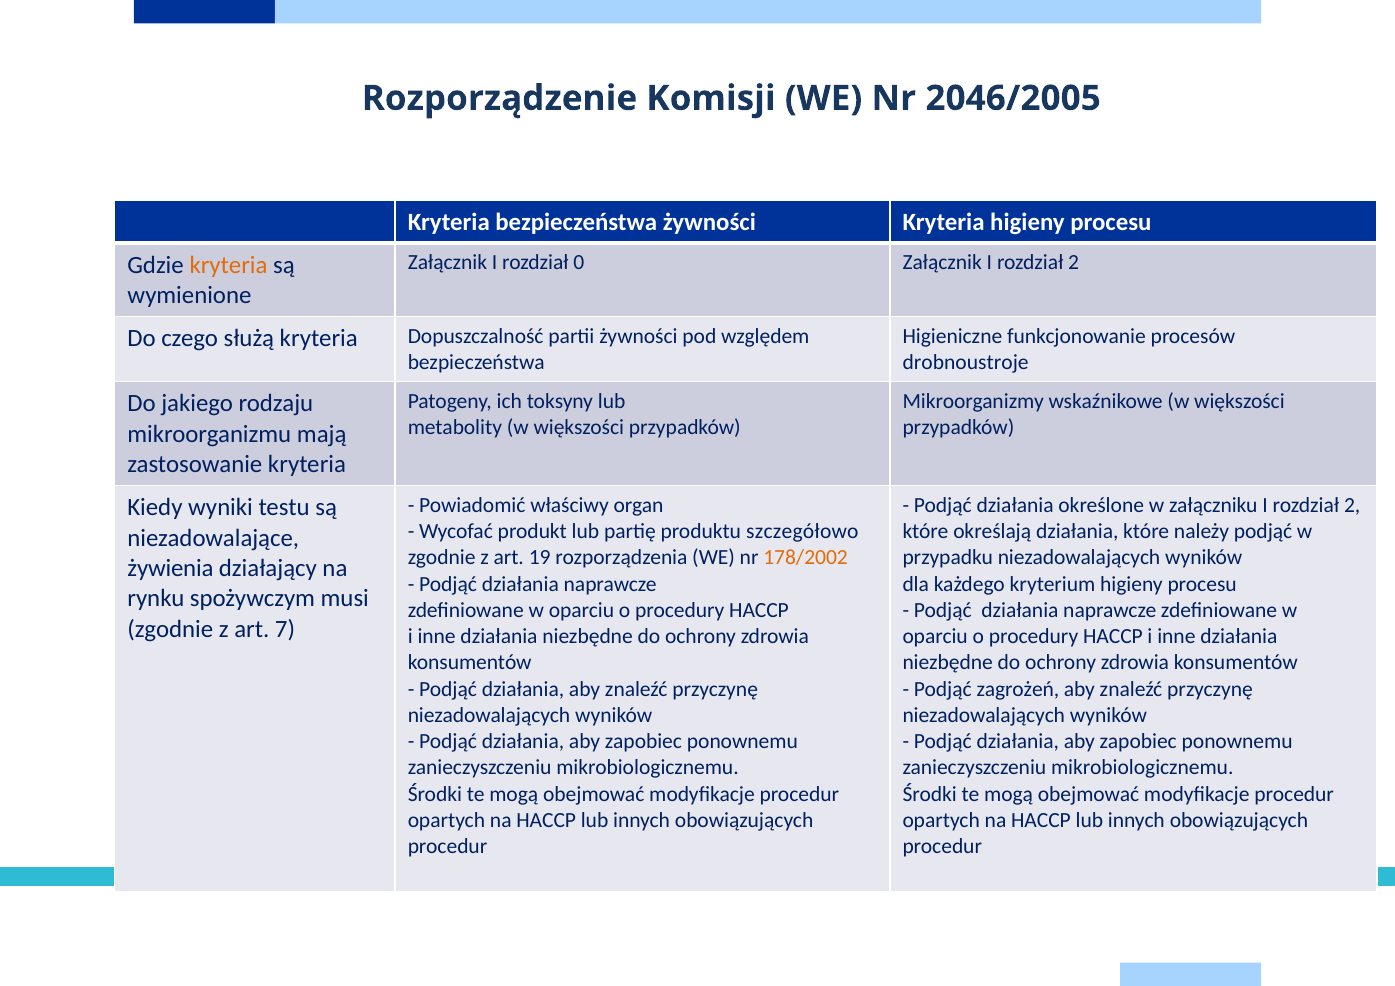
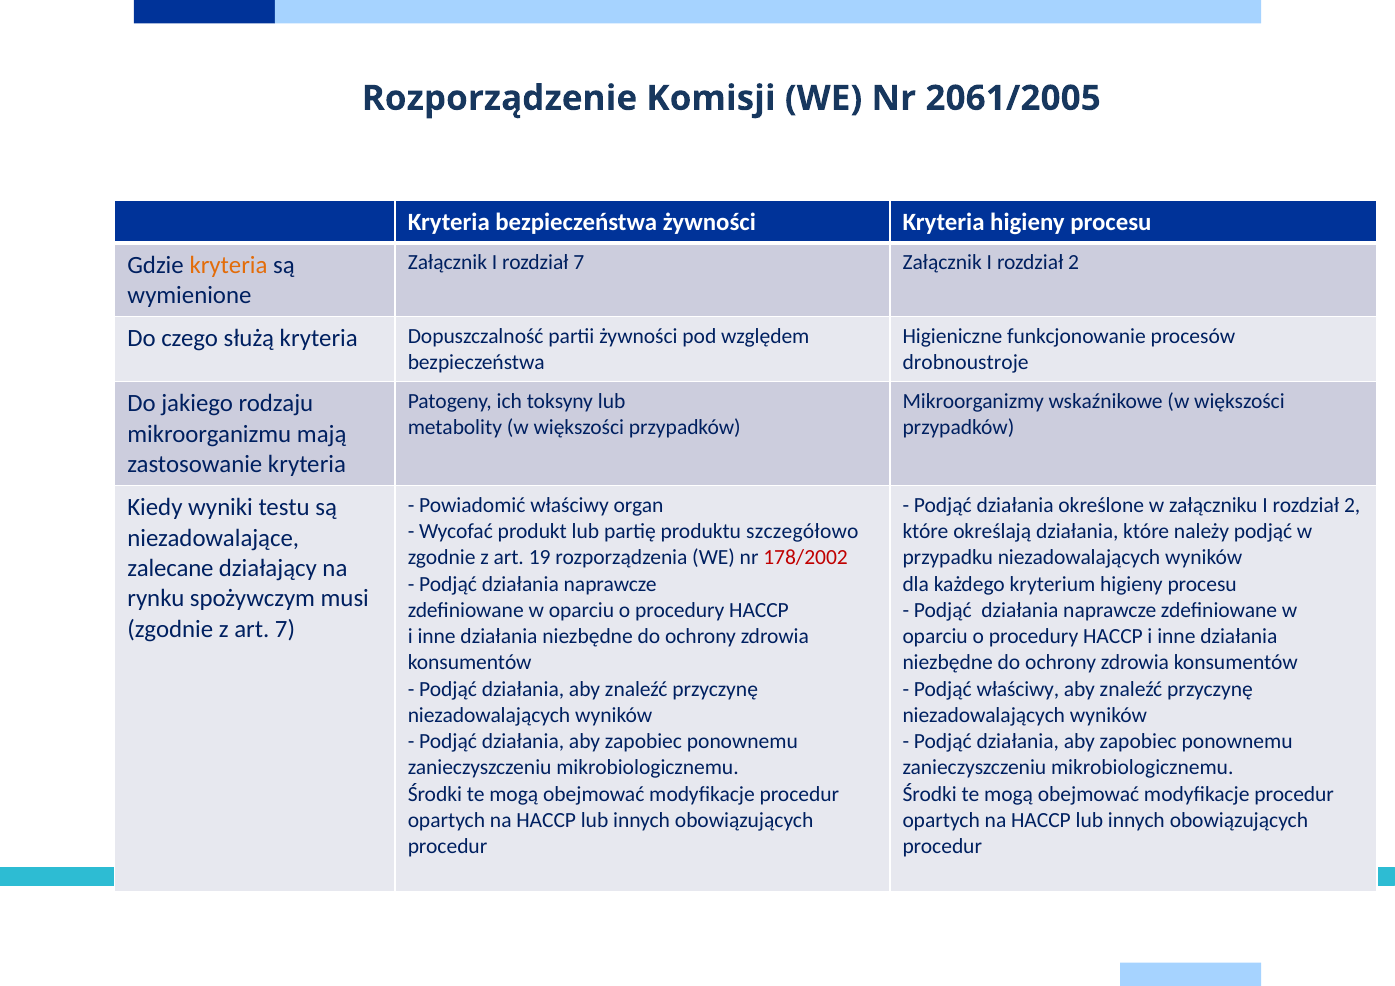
2046/2005: 2046/2005 -> 2061/2005 (1013, 98)
rozdział 0: 0 -> 7 (579, 263)
178/2002 colour: orange -> red (806, 558)
żywienia: żywienia -> zalecane (170, 569)
Podjąć zagrożeń: zagrożeń -> właściwy (1018, 689)
